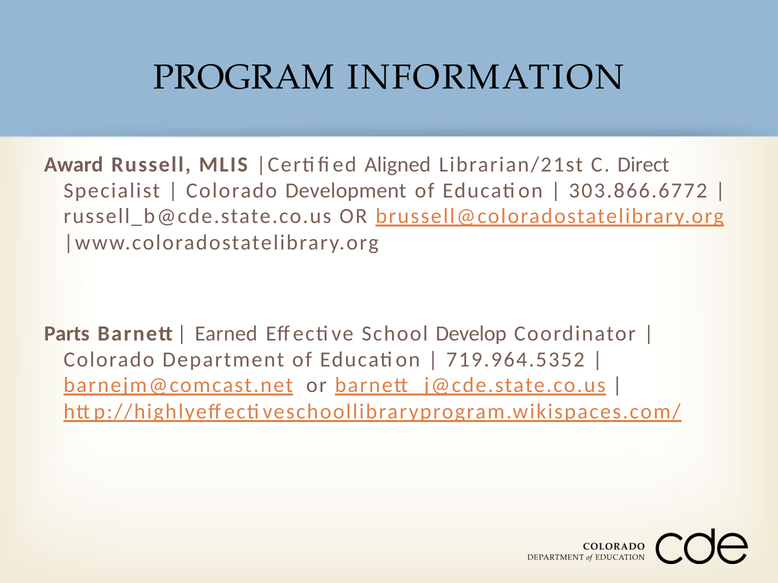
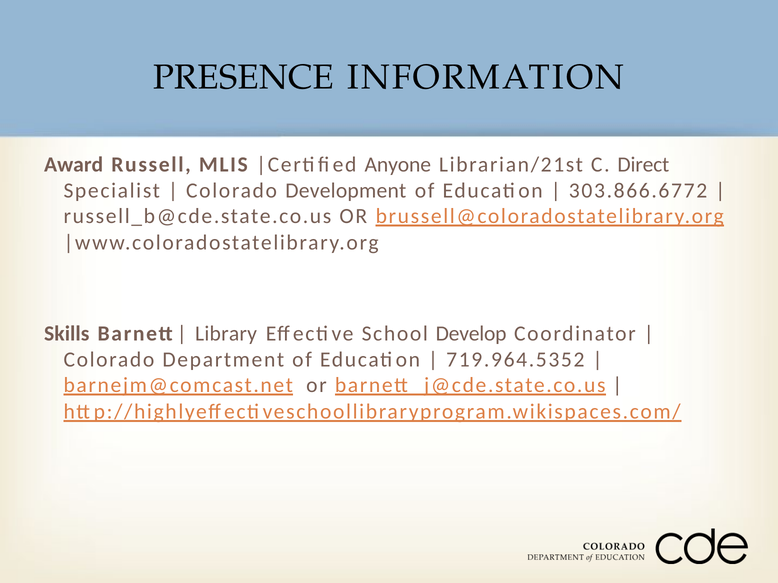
PROGRAM: PROGRAM -> PRESENCE (244, 78)
Aligned: Aligned -> Anyone (398, 165)
Parts: Parts -> Skills (67, 334)
Earned: Earned -> Library (226, 334)
